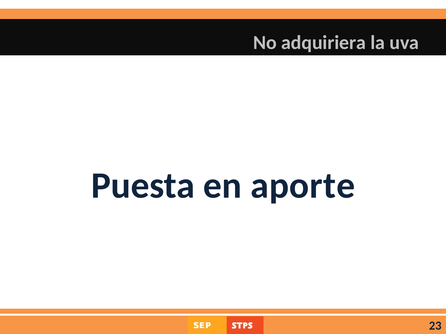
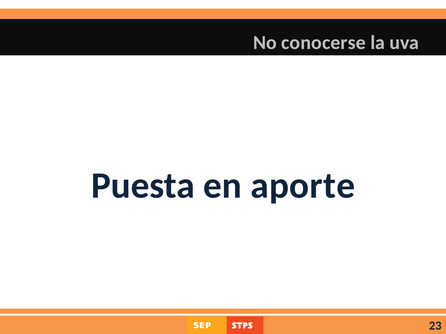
adquiriera: adquiriera -> conocerse (323, 43)
